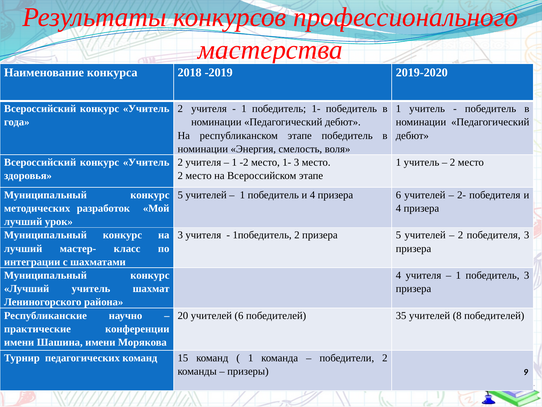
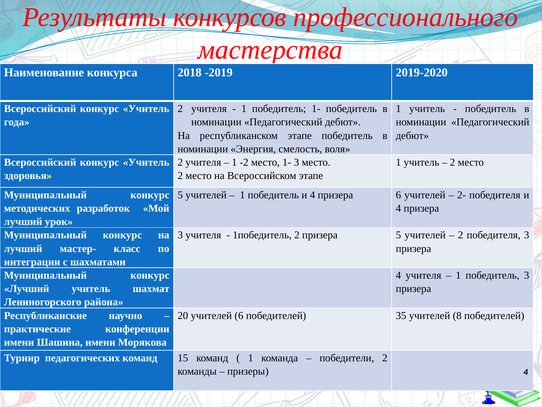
призеры 9: 9 -> 4 (526, 372)
